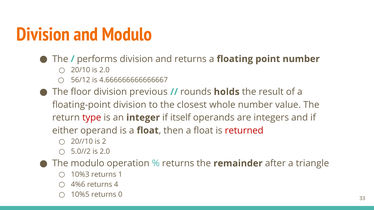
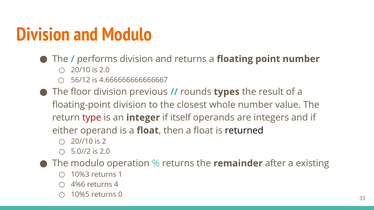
holds: holds -> types (227, 92)
returned colour: red -> black (244, 131)
triangle: triangle -> existing (312, 164)
